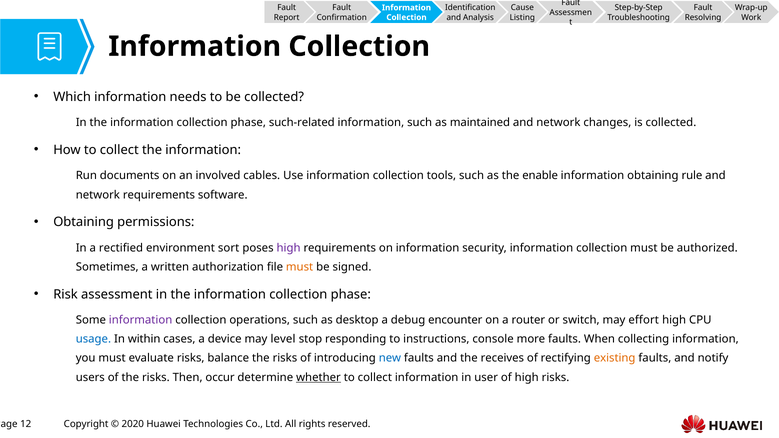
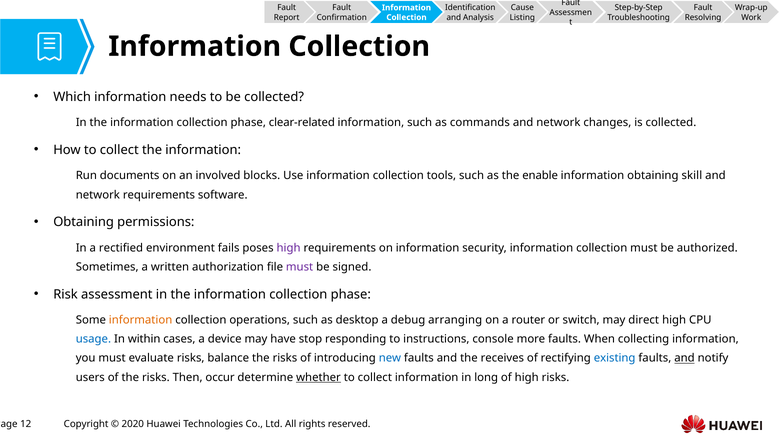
such-related: such-related -> clear-related (302, 123)
maintained: maintained -> commands (480, 123)
cables: cables -> blocks (262, 176)
rule: rule -> skill (692, 176)
sort: sort -> fails (229, 248)
must colour: orange -> purple (300, 267)
information colour: purple -> orange (141, 320)
encounter: encounter -> arranging (455, 320)
effort: effort -> direct (644, 320)
level: level -> have (283, 339)
existing colour: orange -> blue (615, 358)
and underline: none -> present (684, 358)
user: user -> long (486, 377)
